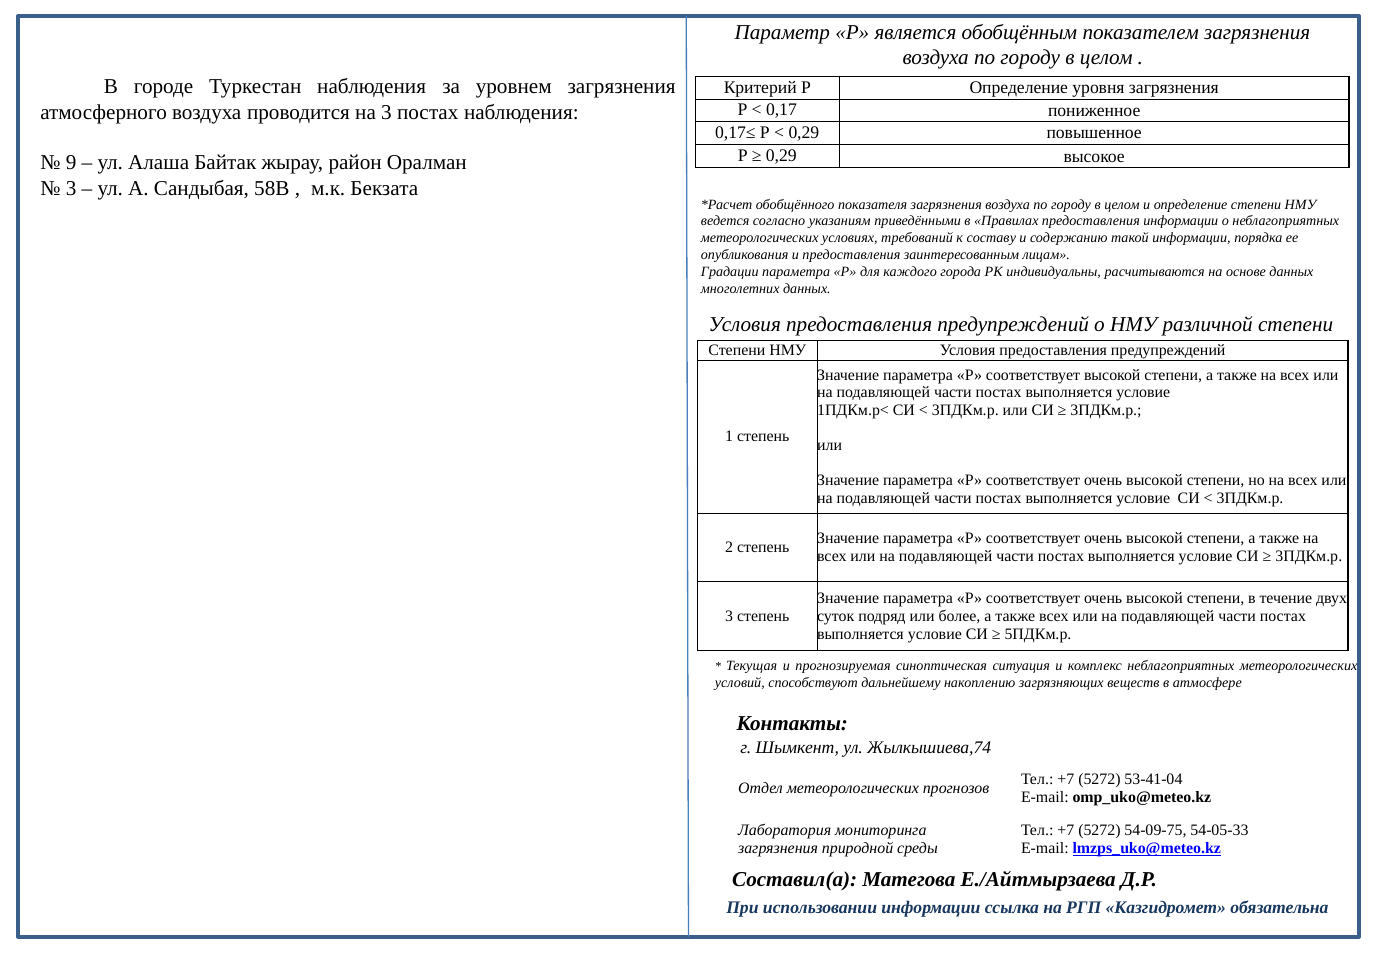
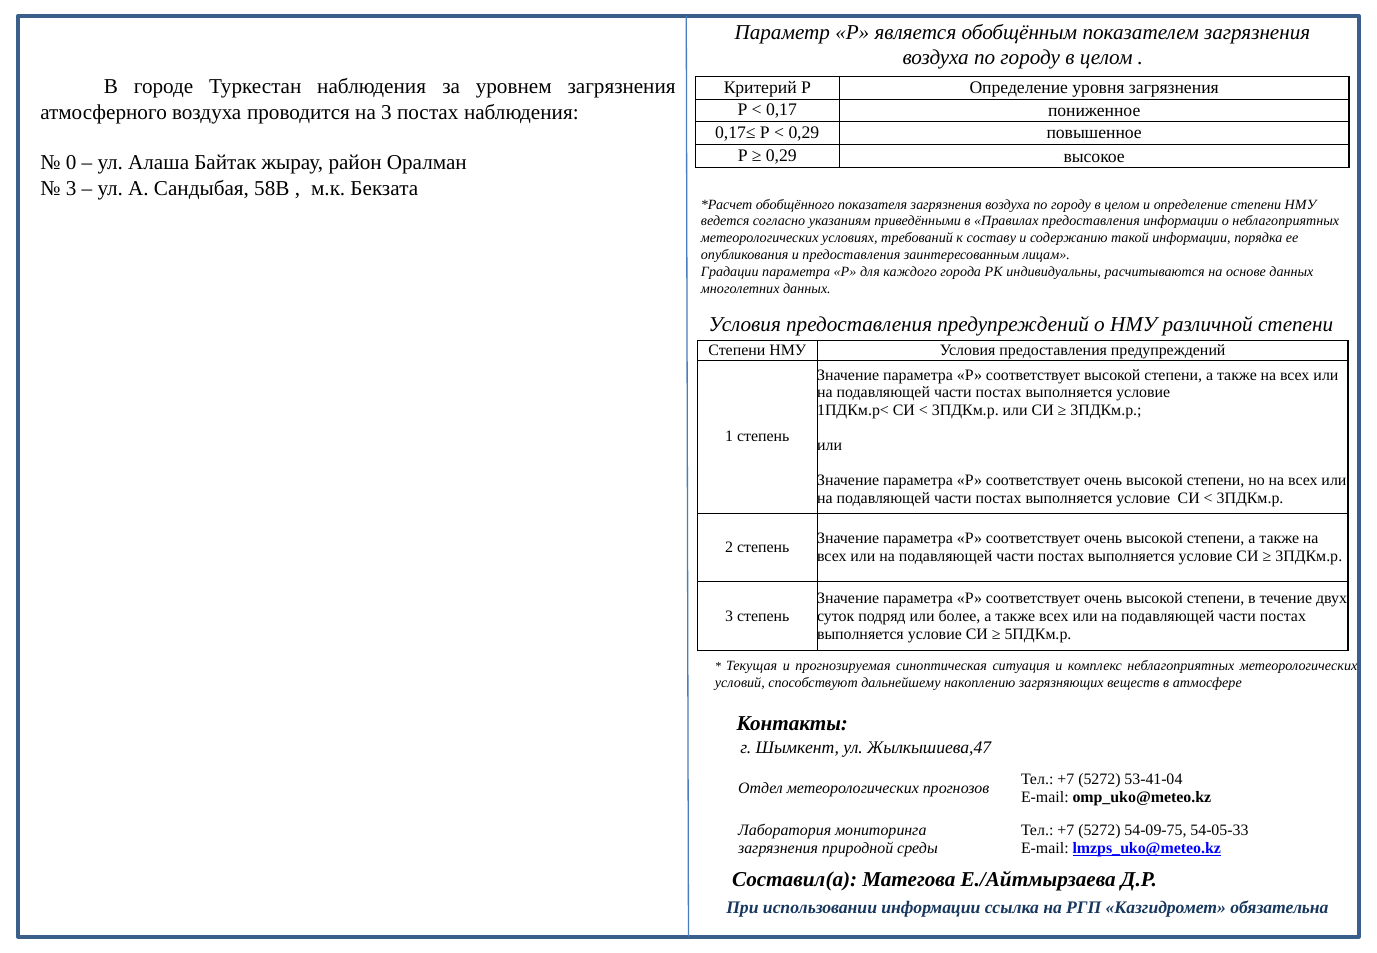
9: 9 -> 0 (71, 163)
Жылкышиева,74: Жылкышиева,74 -> Жылкышиева,47 (929, 748)
